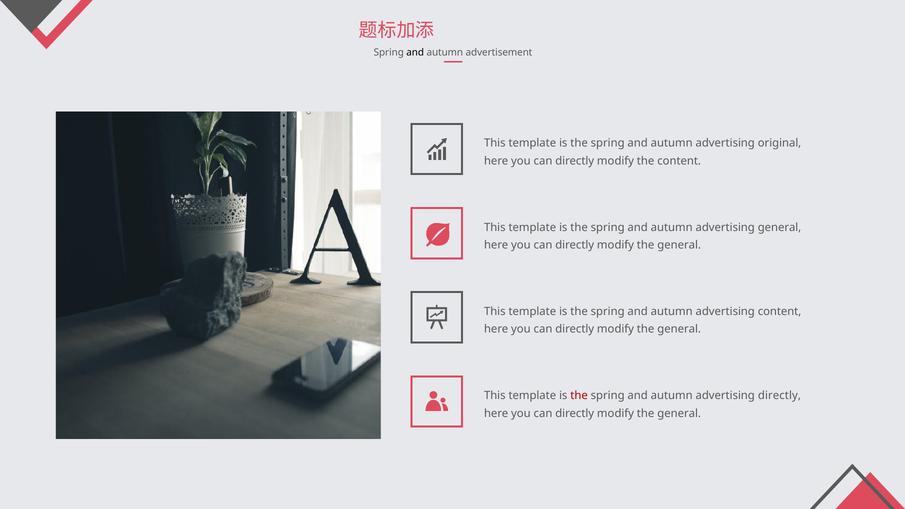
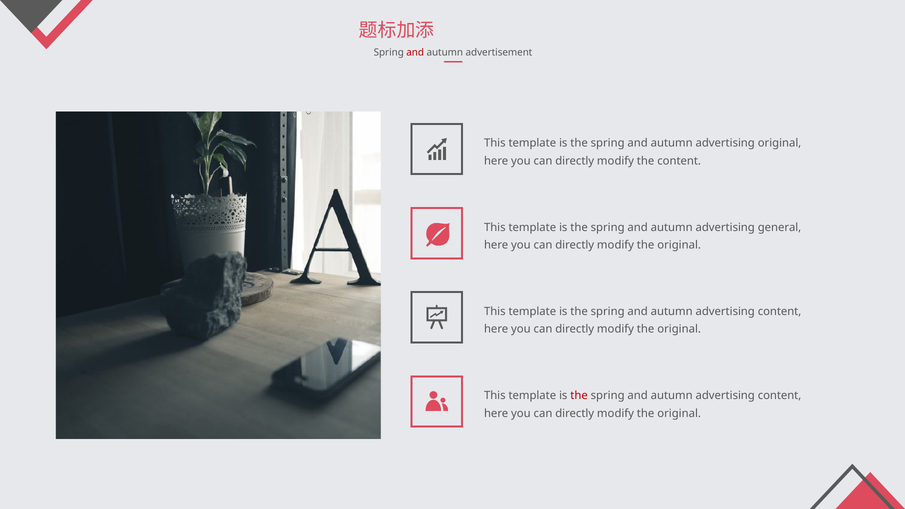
and colour: black -> red (415, 53)
general: general -> original (679, 245)
general: general -> original (679, 329)
directly: directly -> content (780, 396)
general: general -> original (679, 413)
